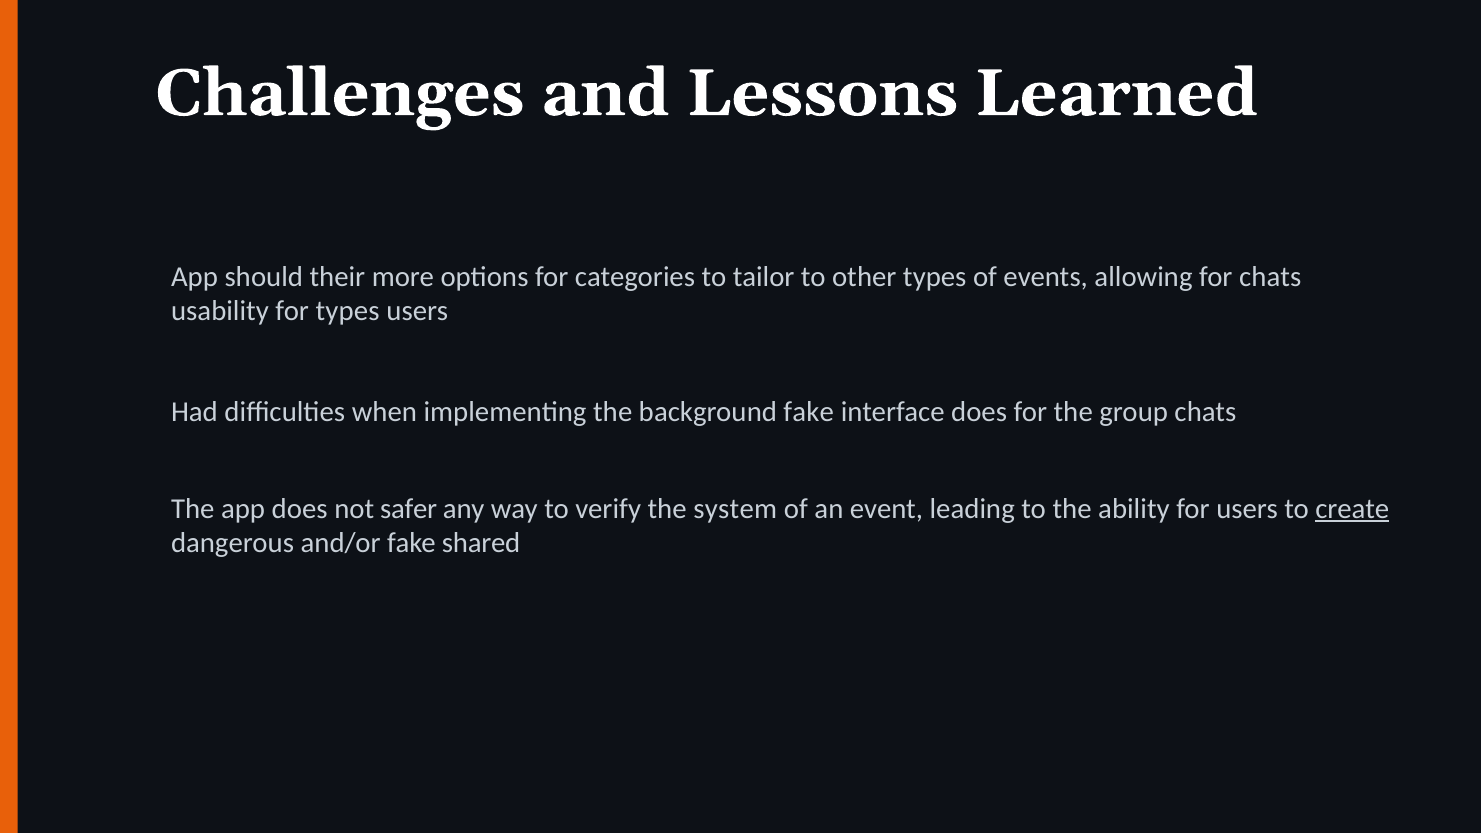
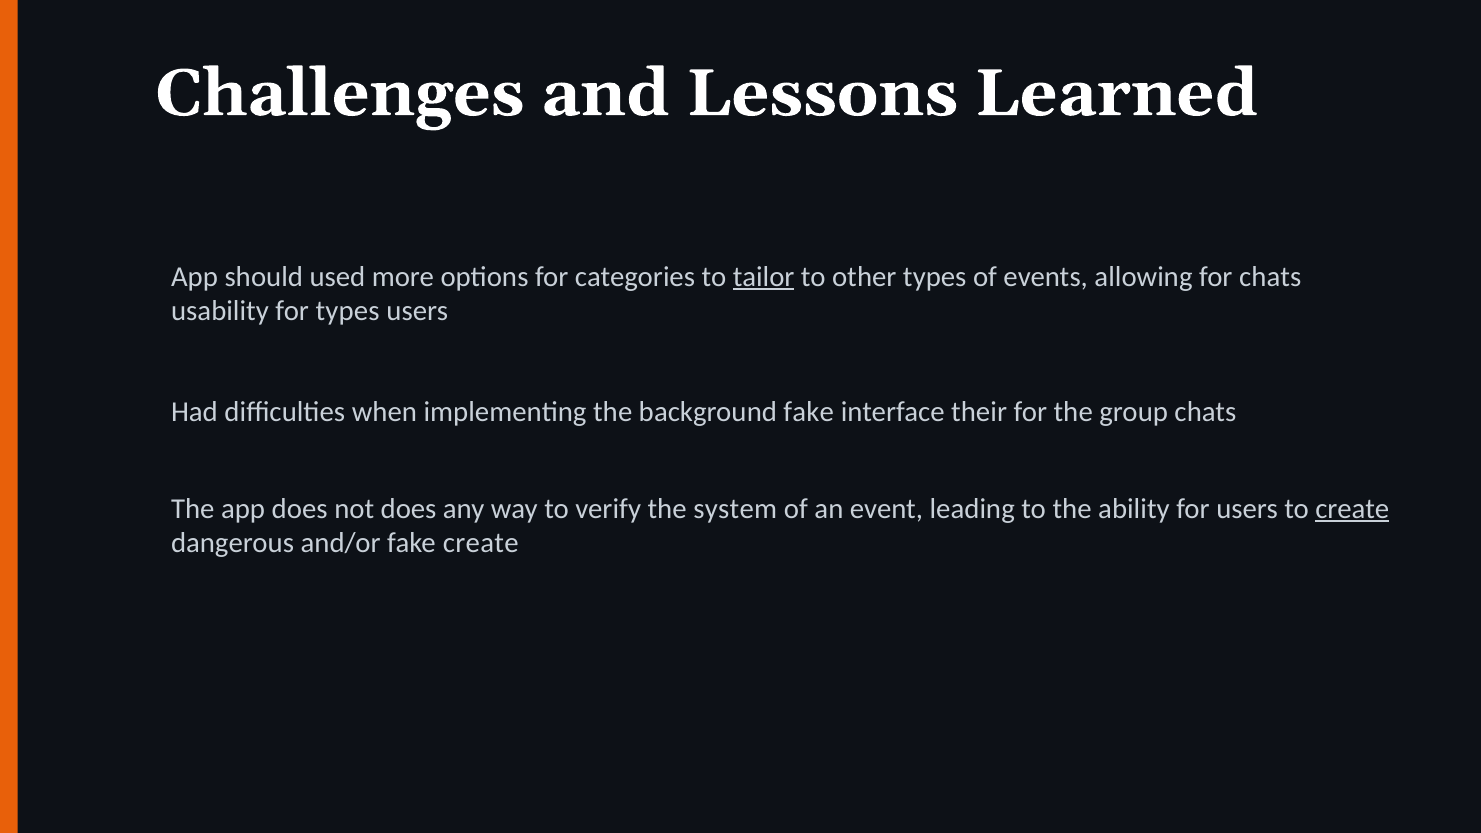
their: their -> used (337, 277)
tailor underline: none -> present (764, 277)
interface does: does -> their (979, 412)
not safer: safer -> does (409, 509)
fake shared: shared -> create (481, 543)
